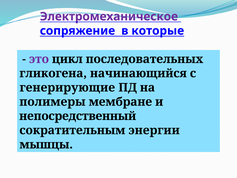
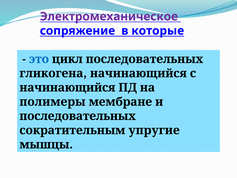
это colour: purple -> blue (39, 59)
генерирующие: генерирующие -> начинающийся (67, 87)
непосредственный: непосредственный -> последовательных (78, 116)
энергии: энергии -> упругие (154, 130)
